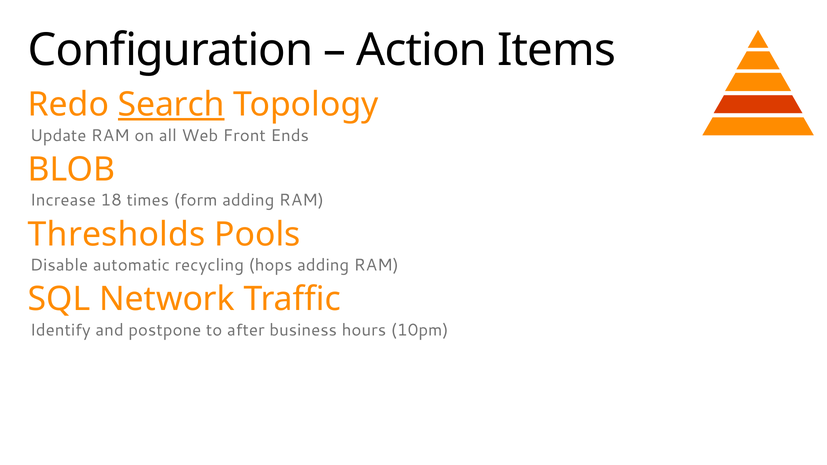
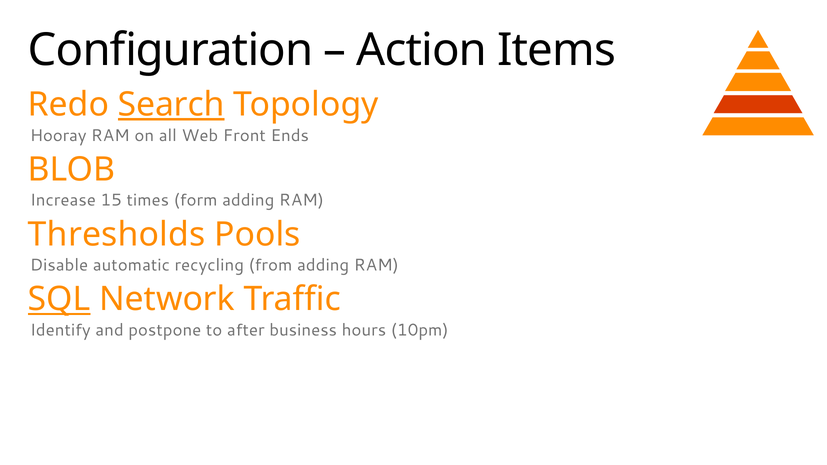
Update: Update -> Hooray (58, 136)
18: 18 -> 15 (111, 200)
hops: hops -> from (270, 265)
SQL underline: none -> present (59, 299)
